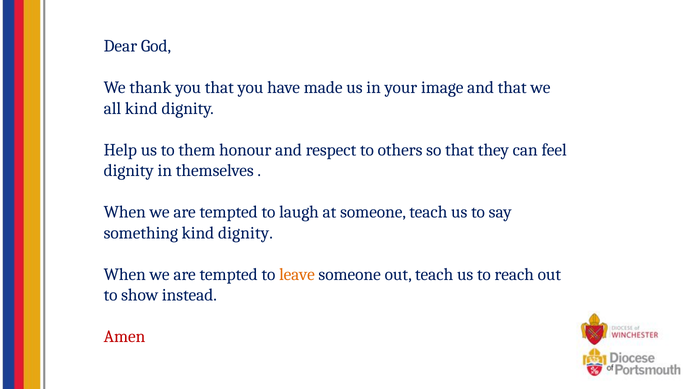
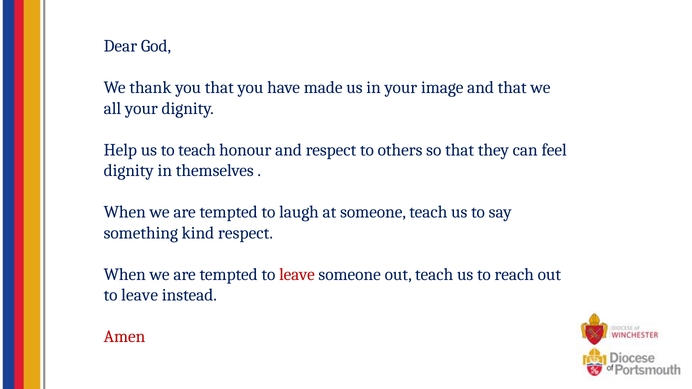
all kind: kind -> your (141, 109)
to them: them -> teach (197, 150)
something kind dignity: dignity -> respect (246, 233)
leave colour: orange -> red (297, 275)
show: show -> leave (140, 295)
